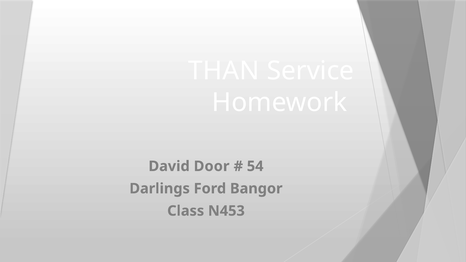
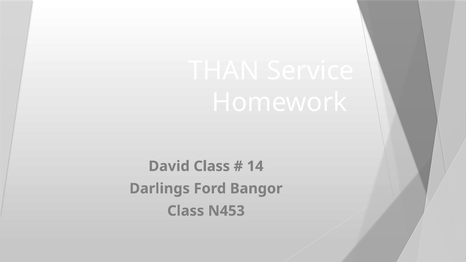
David Door: Door -> Class (212, 166)
54: 54 -> 14 (255, 166)
